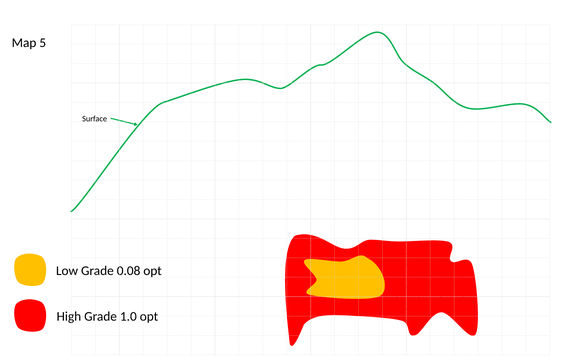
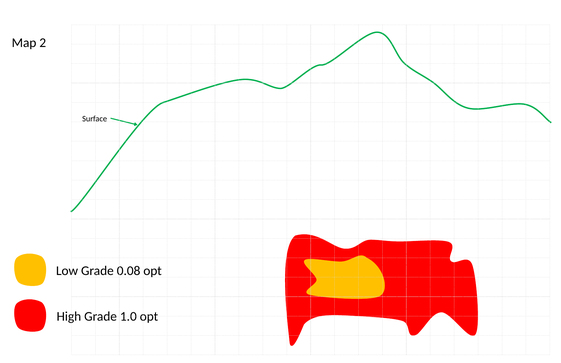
5: 5 -> 2 (43, 43)
